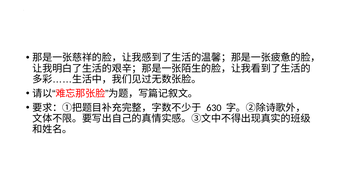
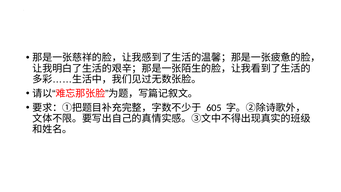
630: 630 -> 605 (214, 108)
